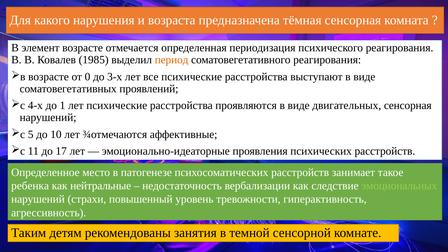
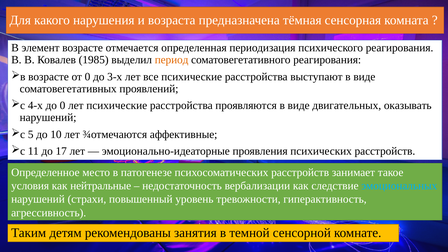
до 1: 1 -> 0 (63, 105)
двигательных сенсорная: сенсорная -> оказывать (408, 105)
ребенка: ребенка -> условия (30, 186)
эмоциональных colour: light green -> light blue (399, 186)
